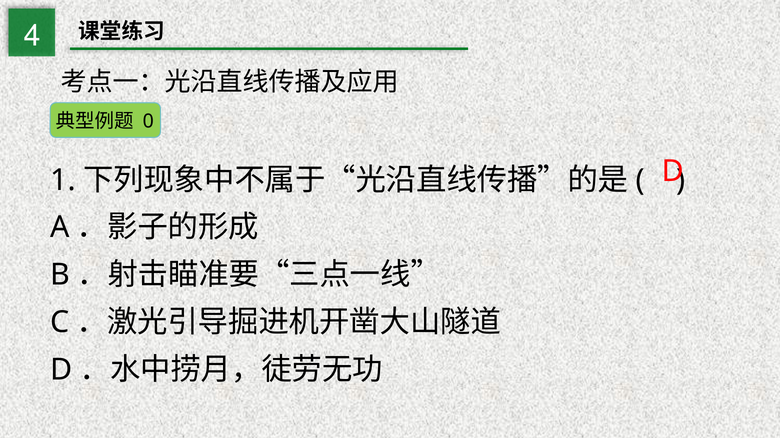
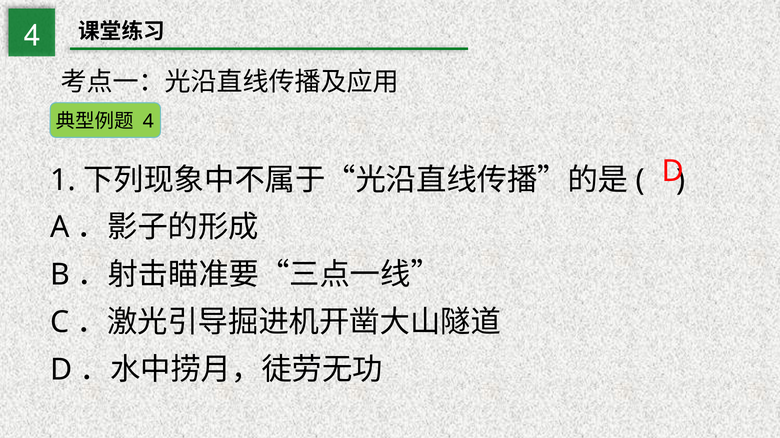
0: 0 -> 4 (148, 121)
